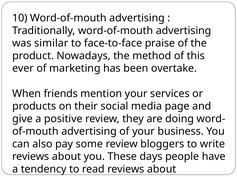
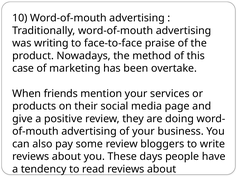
similar: similar -> writing (51, 43)
ever: ever -> case (23, 69)
